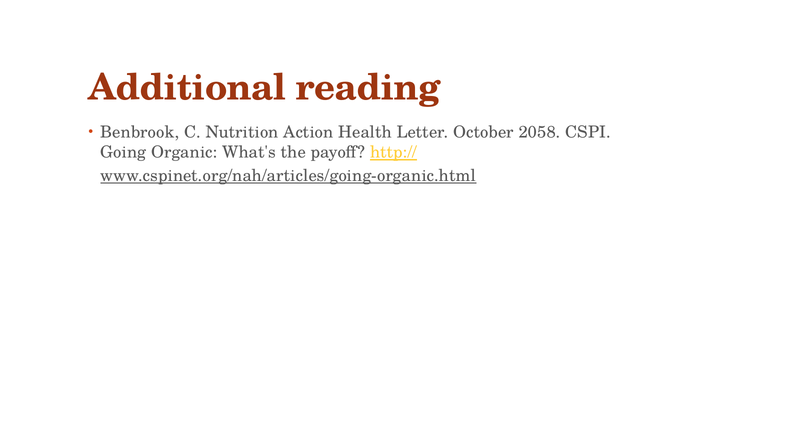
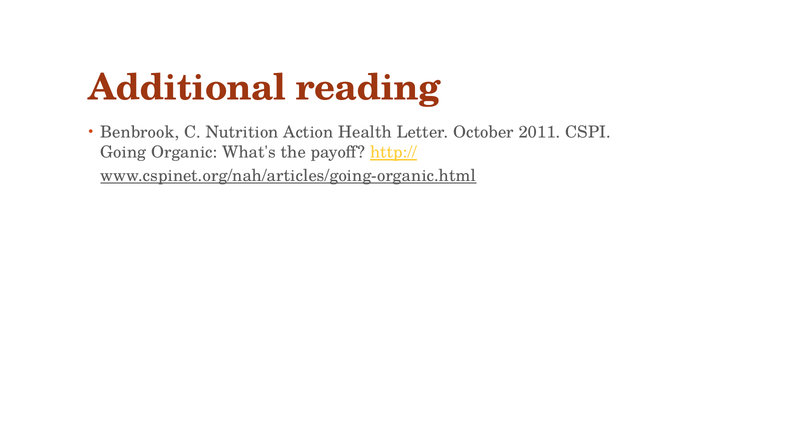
2058: 2058 -> 2011 (540, 132)
